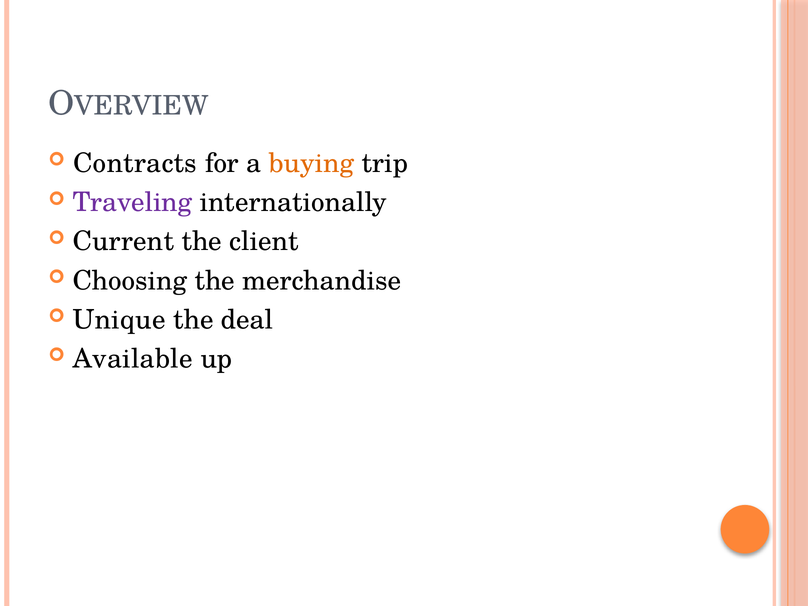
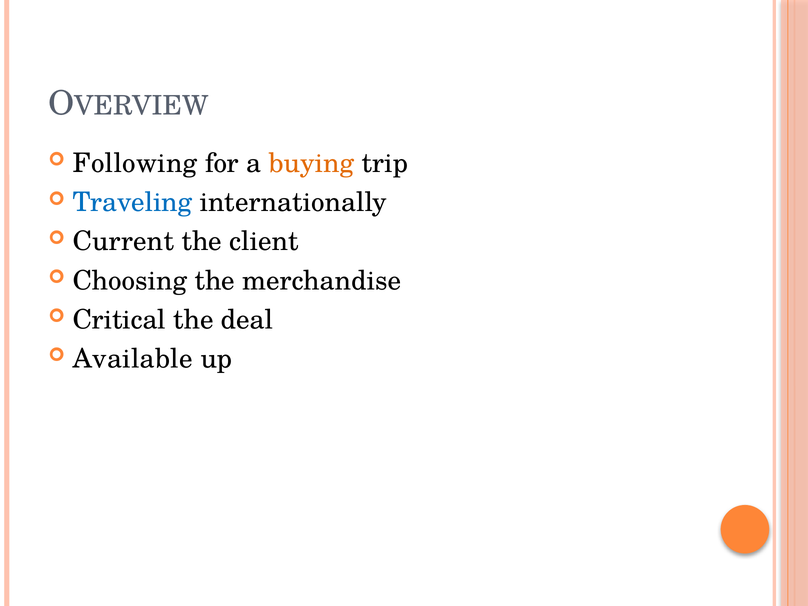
Contracts: Contracts -> Following (135, 163)
Traveling colour: purple -> blue (132, 202)
Unique: Unique -> Critical (119, 320)
